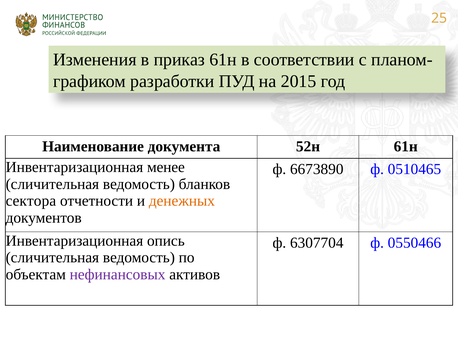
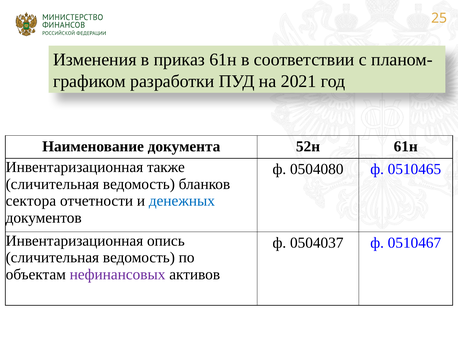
2015: 2015 -> 2021 (299, 81)
менее: менее -> также (166, 167)
6673890: 6673890 -> 0504080 (317, 169)
денежных colour: orange -> blue (182, 201)
6307704: 6307704 -> 0504037 (317, 243)
0550466: 0550466 -> 0510467 (414, 243)
